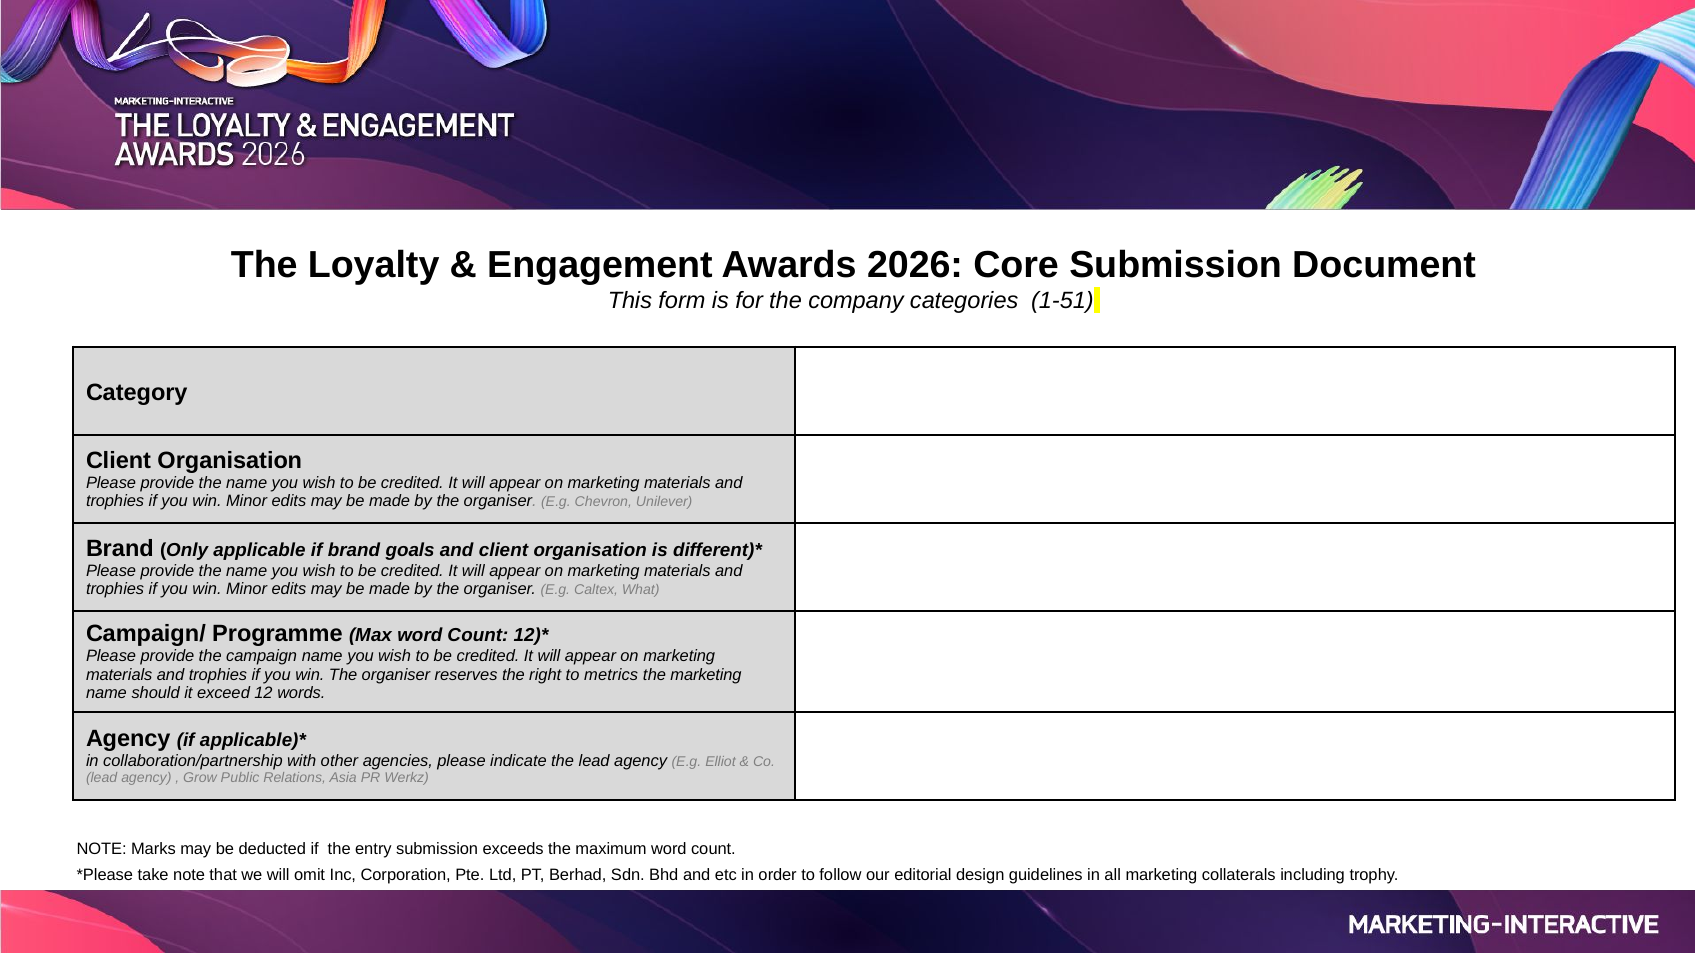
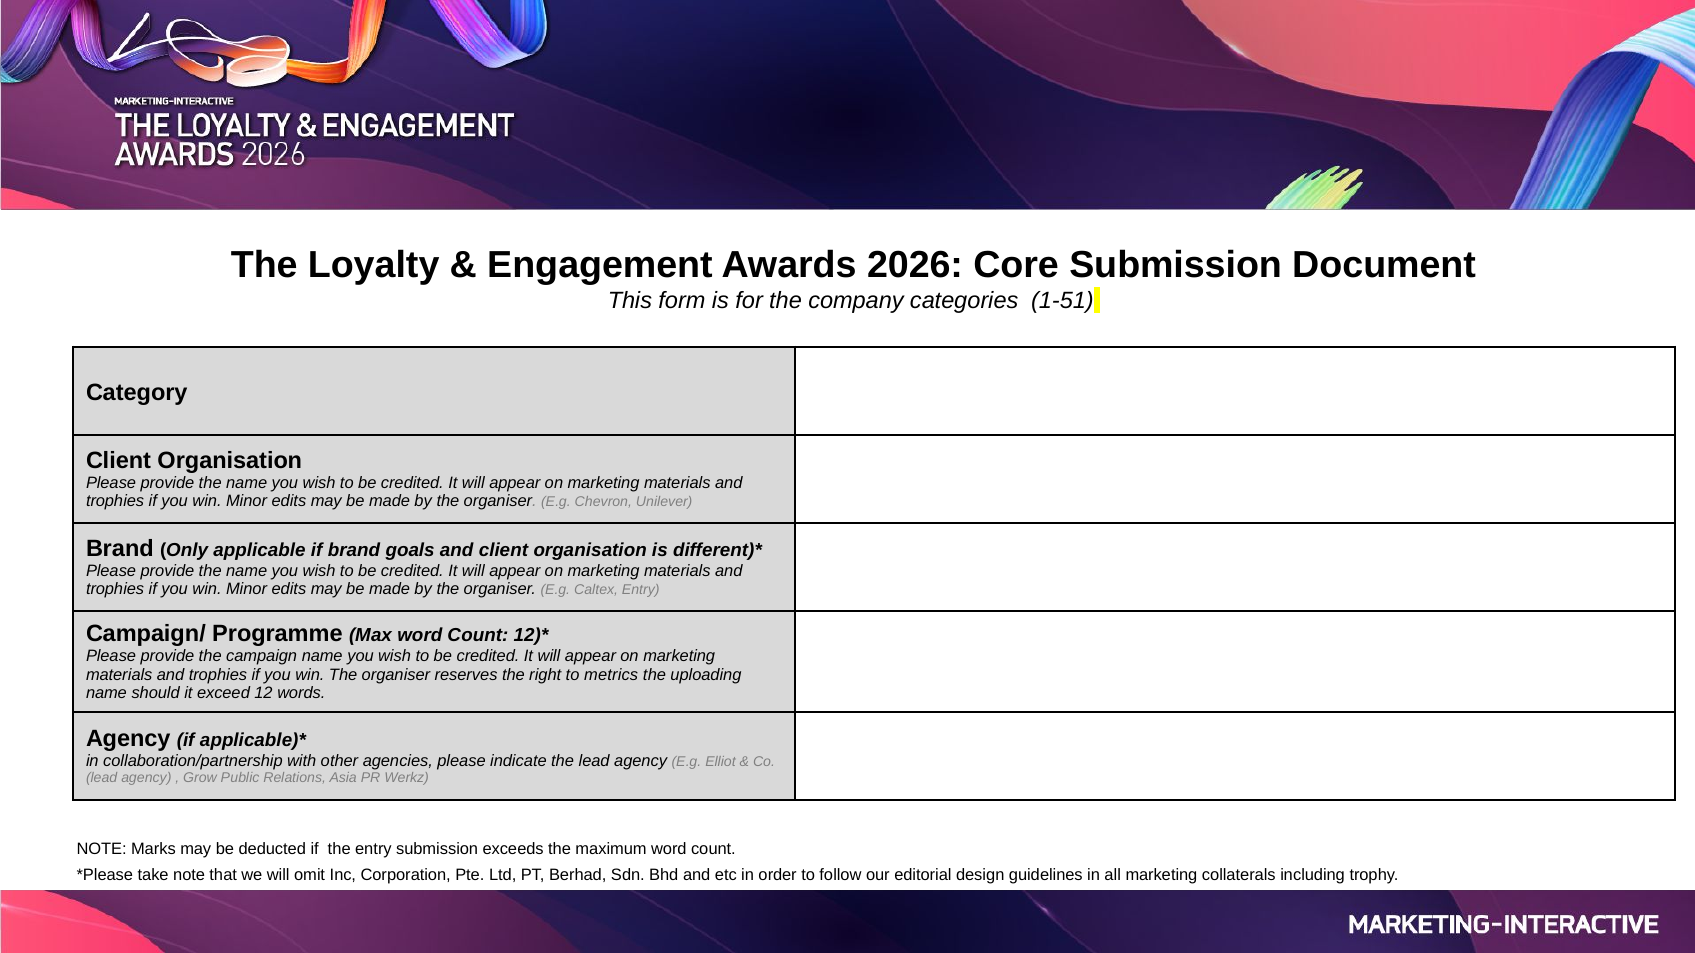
Caltex What: What -> Entry (641, 590)
the marketing: marketing -> uploading (706, 675)
